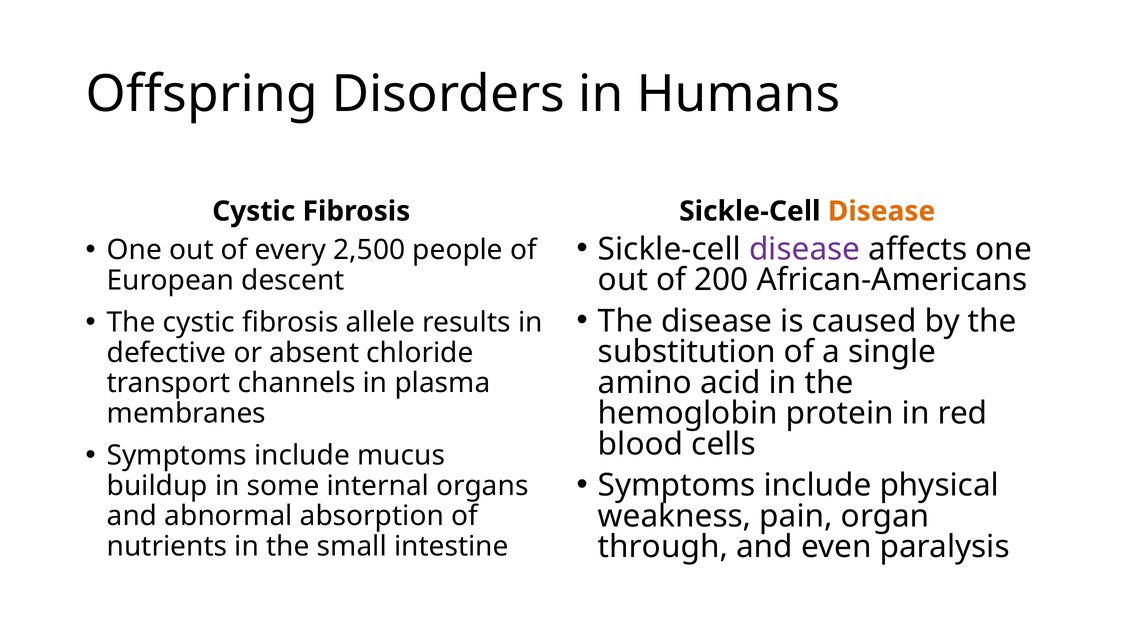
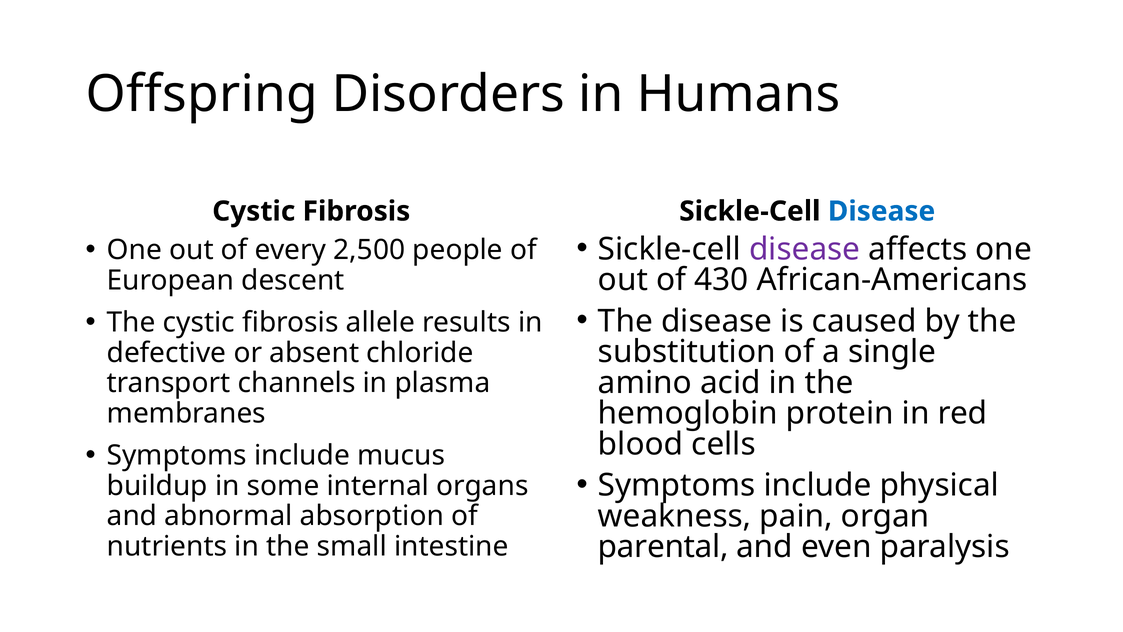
Disease colour: orange -> blue (881, 211)
200: 200 -> 430 (721, 280)
through: through -> parental (663, 547)
